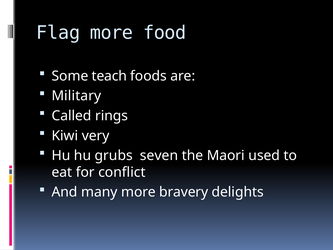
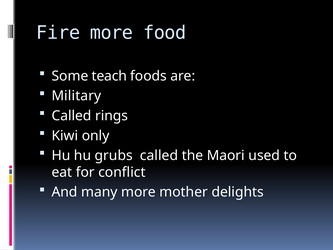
Flag: Flag -> Fire (58, 33)
very: very -> only (96, 136)
grubs seven: seven -> called (159, 155)
bravery: bravery -> mother (184, 192)
